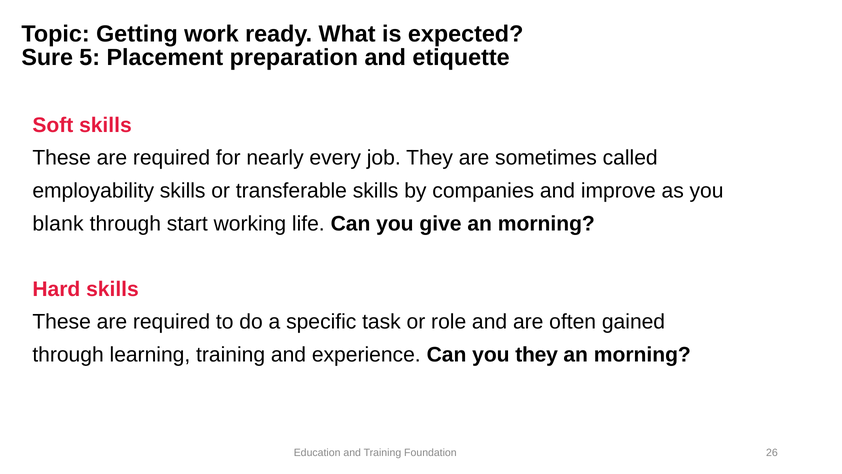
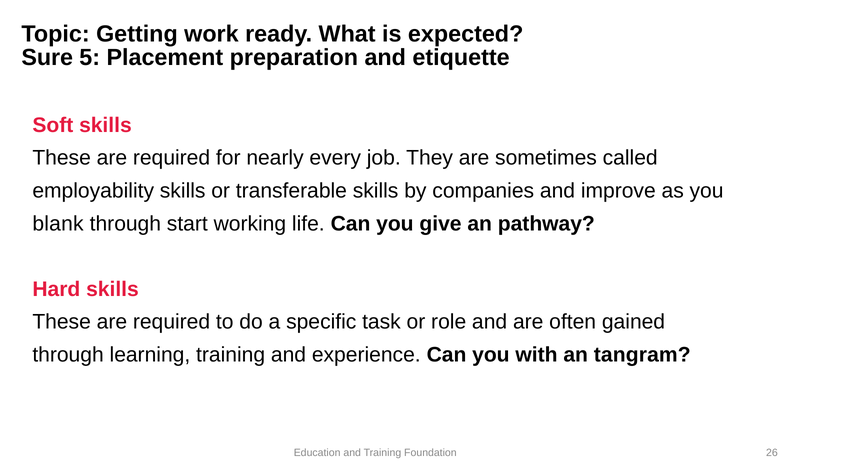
give an morning: morning -> pathway (546, 223)
you they: they -> with (537, 354)
morning: morning -> tangram (642, 354)
